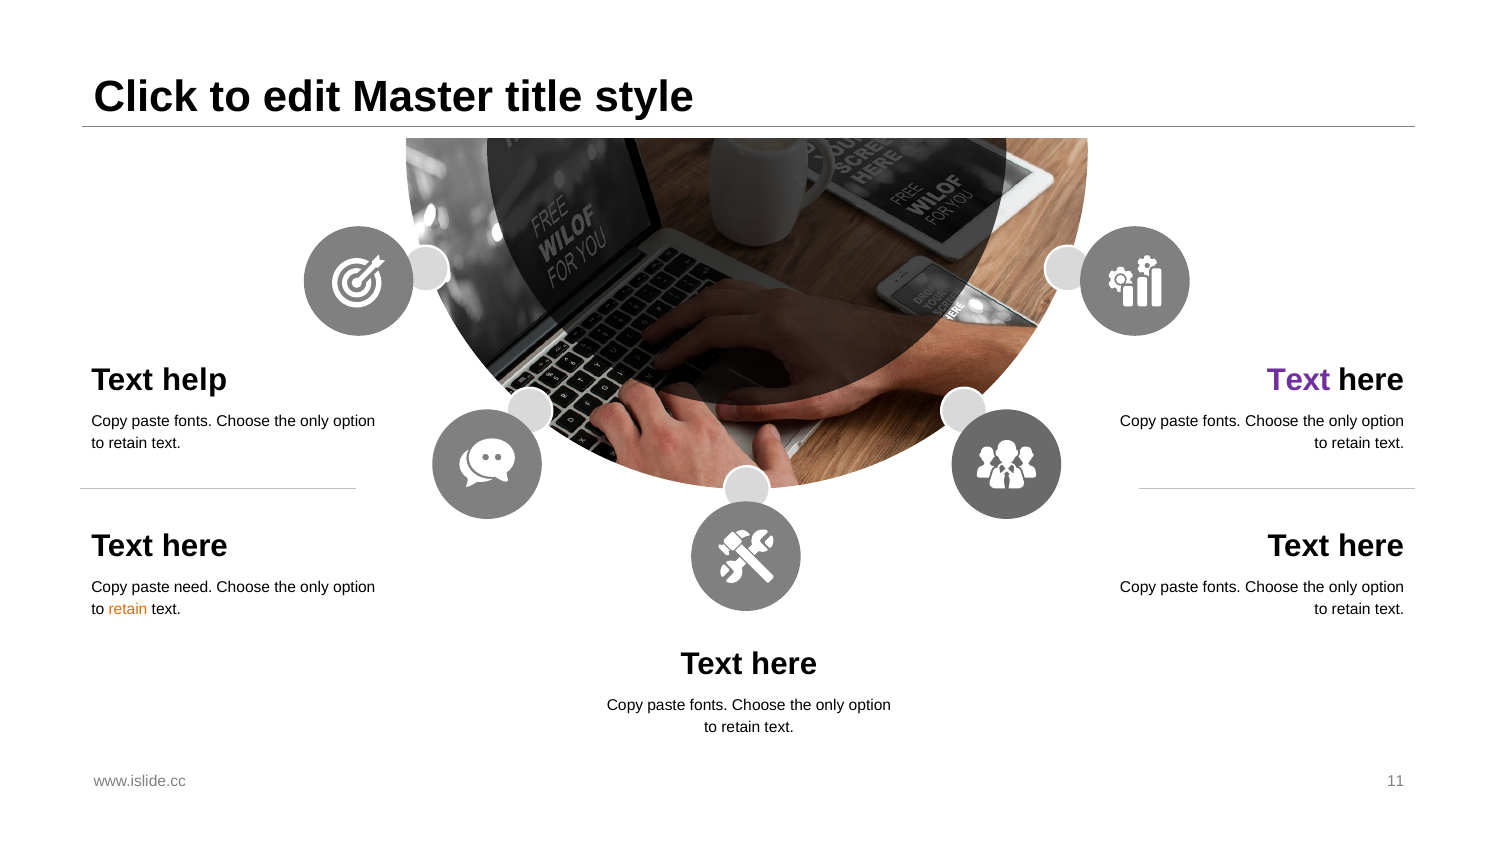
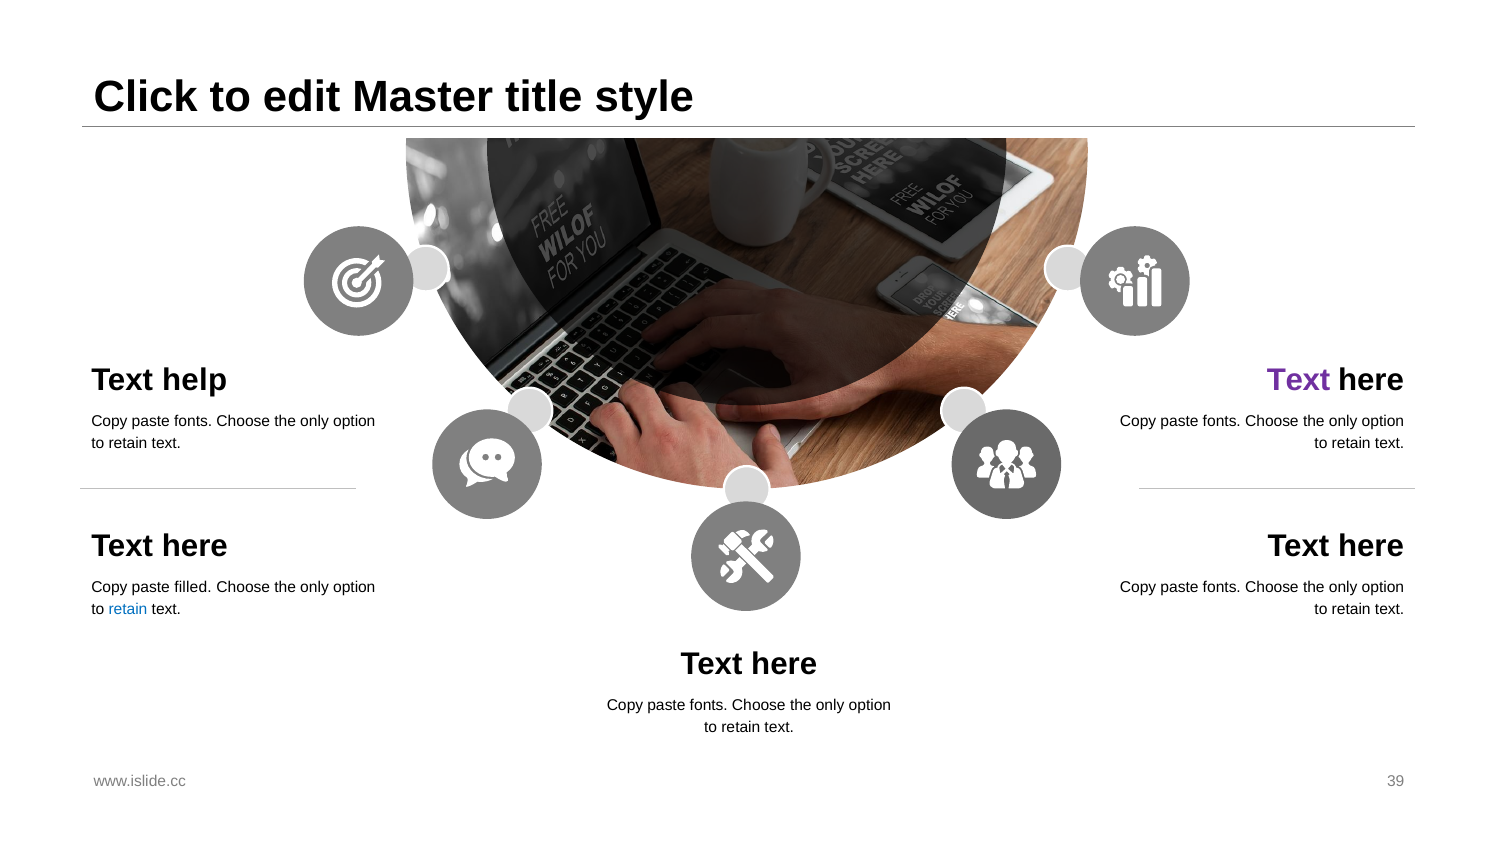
need: need -> filled (193, 587)
retain colour: orange -> blue (128, 609)
11: 11 -> 39 (1396, 780)
